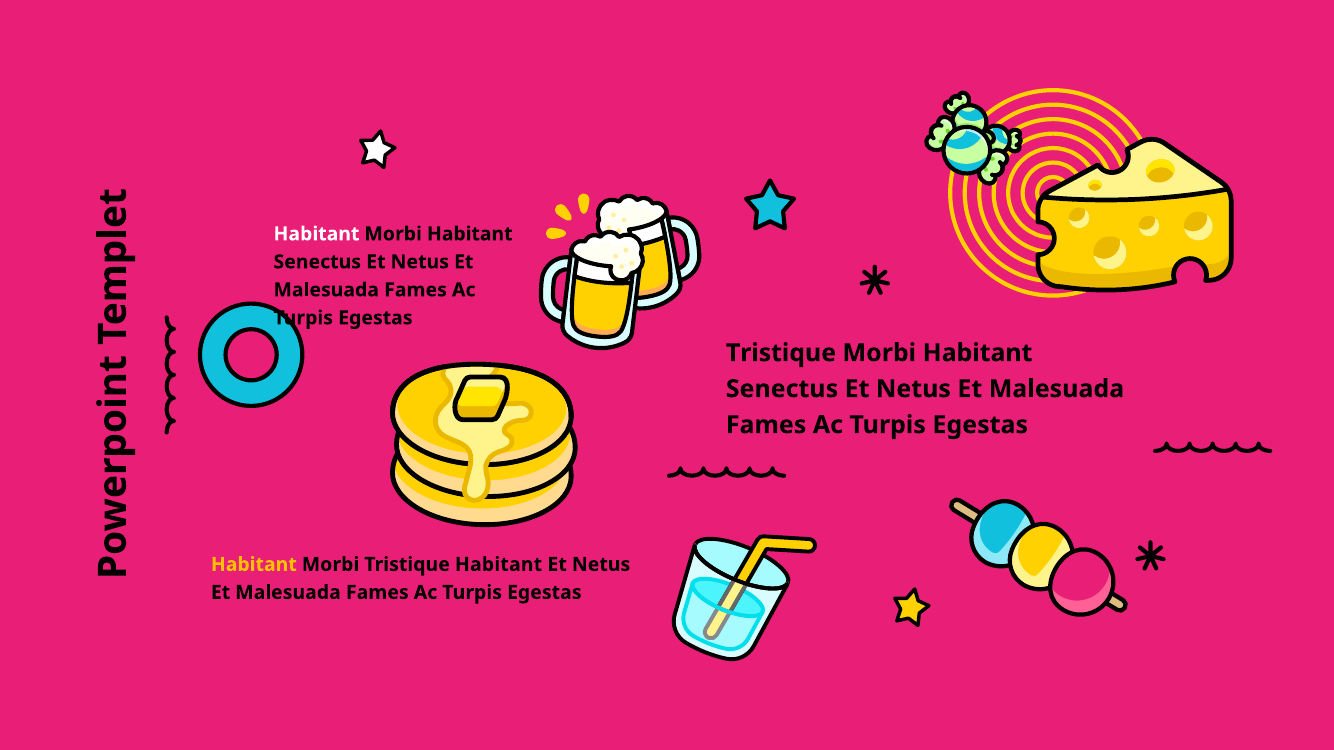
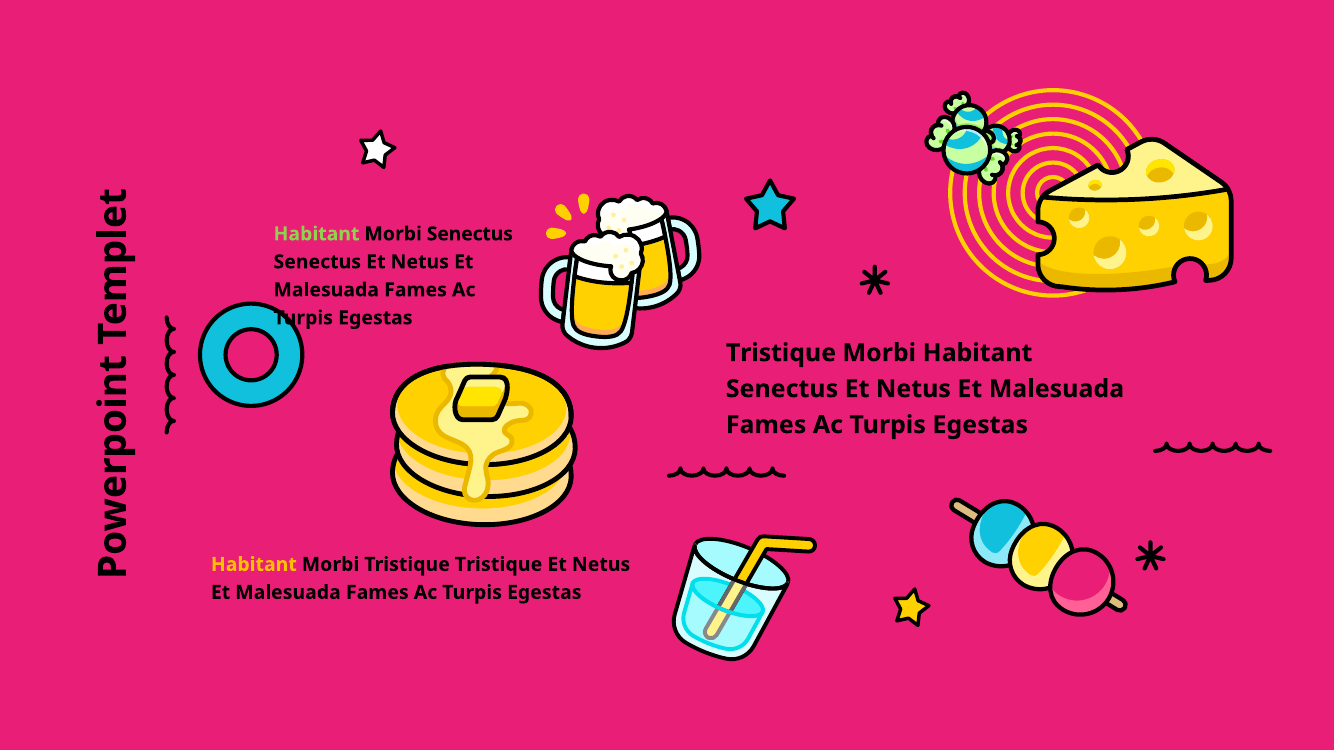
Habitant colour: white -> light green (316, 234)
Habitant: Habitant -> Senectus (470, 234)
Tristique Habitant: Habitant -> Tristique (499, 565)
